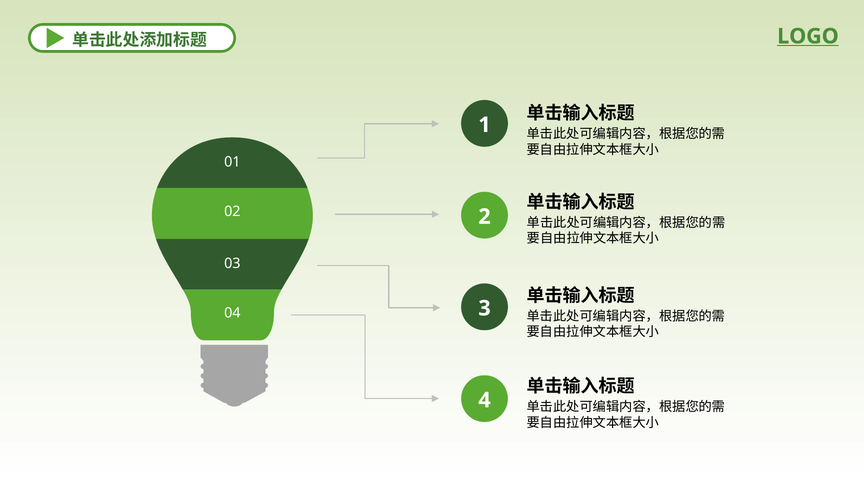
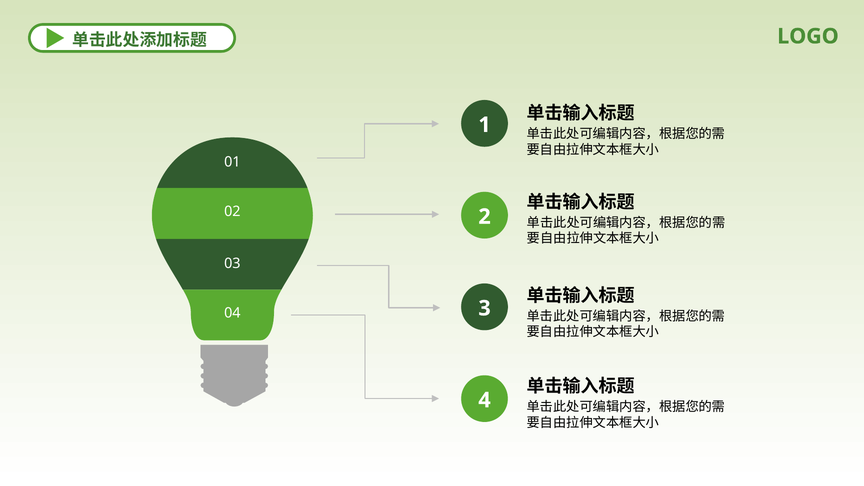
LOGO underline: present -> none (808, 36)
